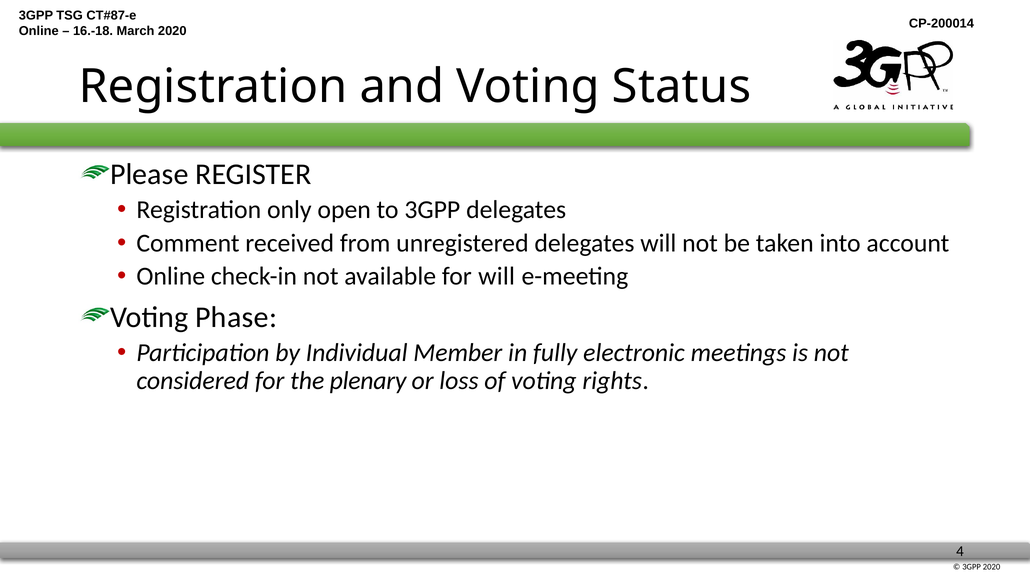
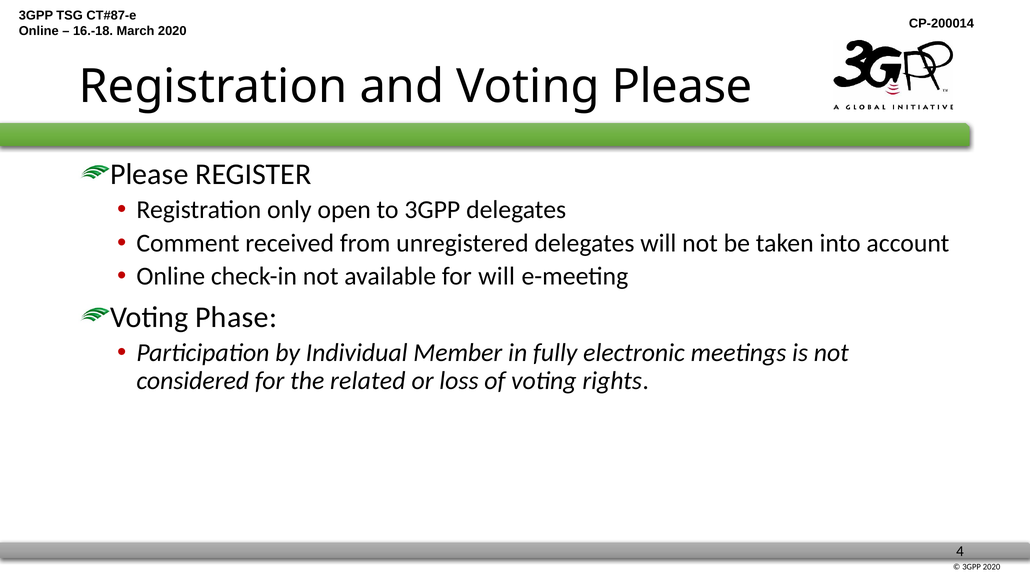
Voting Status: Status -> Please (682, 87)
plenary: plenary -> related (368, 380)
